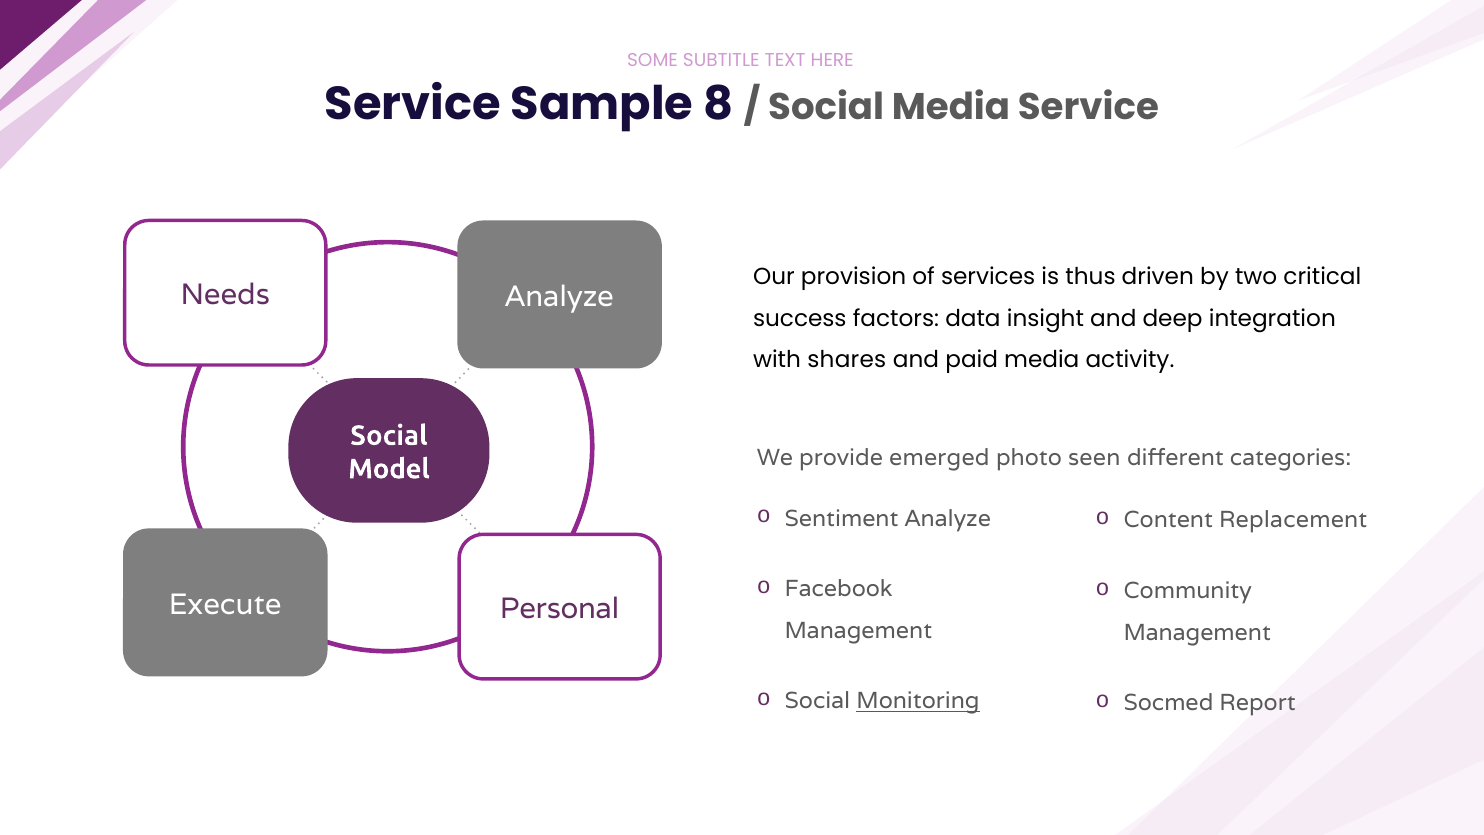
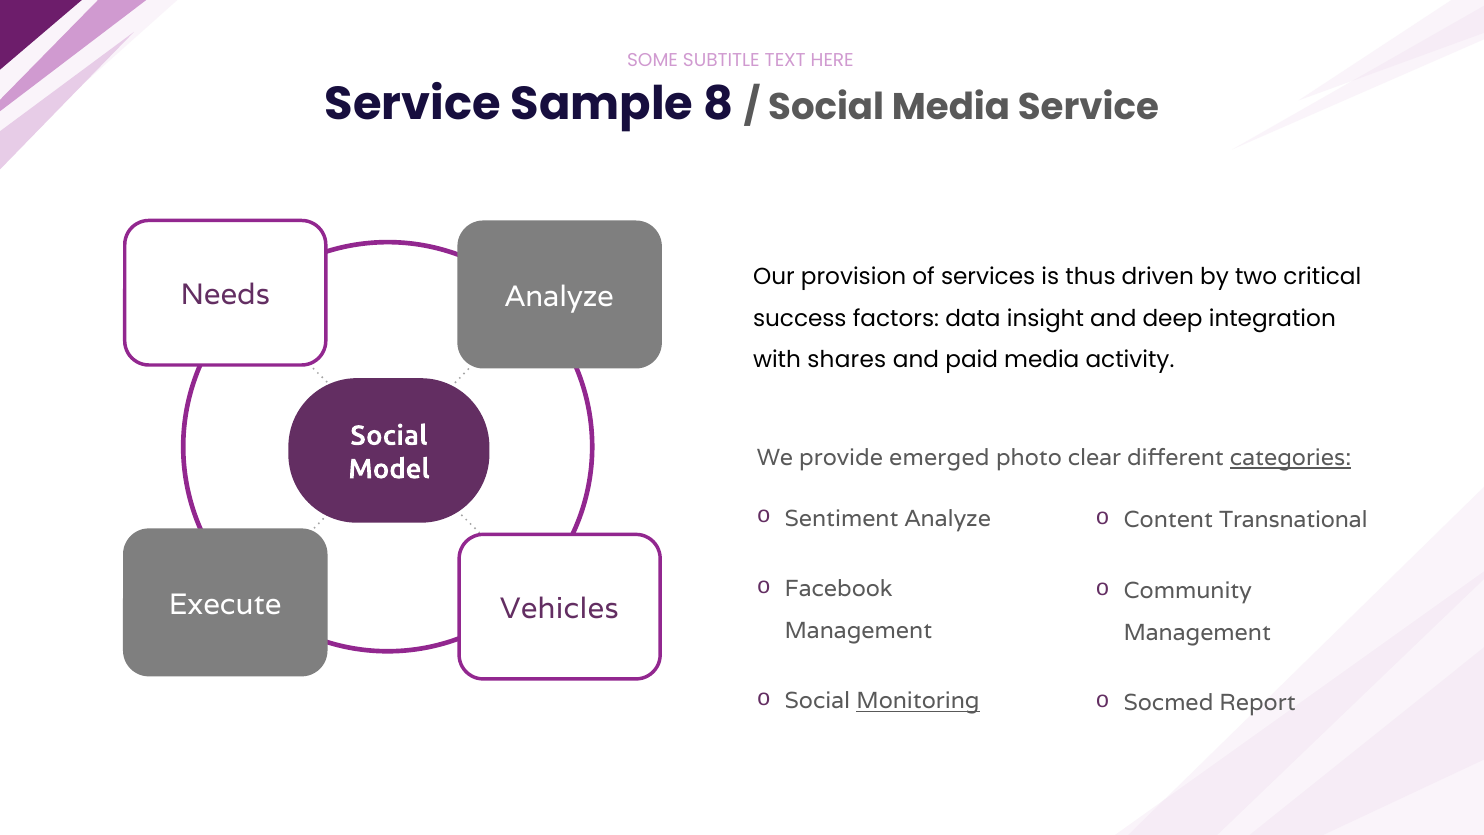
seen: seen -> clear (1094, 458)
categories underline: none -> present (1291, 458)
Replacement: Replacement -> Transnational (1293, 520)
Personal: Personal -> Vehicles (559, 609)
